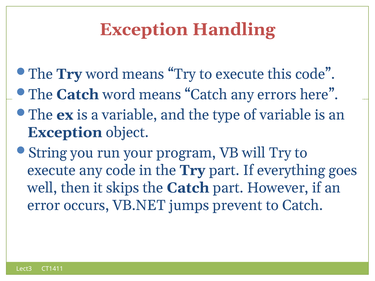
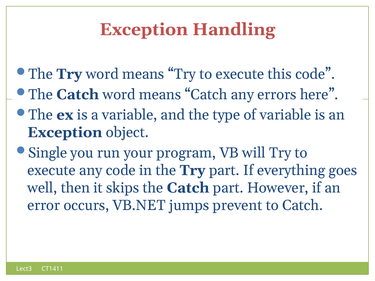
String: String -> Single (48, 153)
